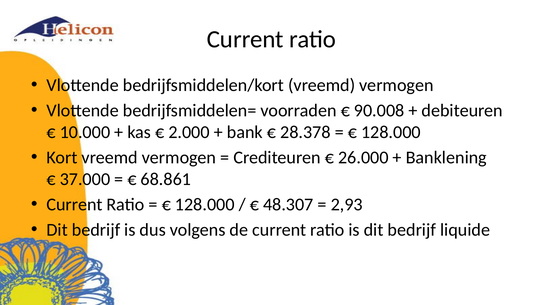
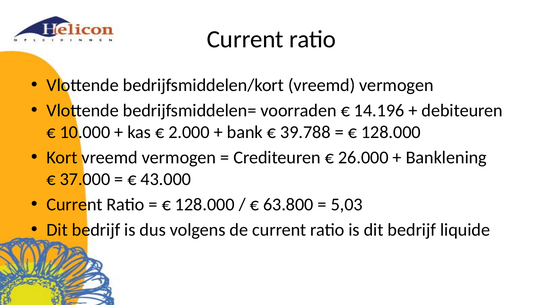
90.008: 90.008 -> 14.196 (379, 111)
28.378: 28.378 -> 39.788 (305, 133)
68.861: 68.861 -> 43.000 (166, 180)
48.307: 48.307 -> 63.800 (288, 205)
2,93: 2,93 -> 5,03 (347, 205)
